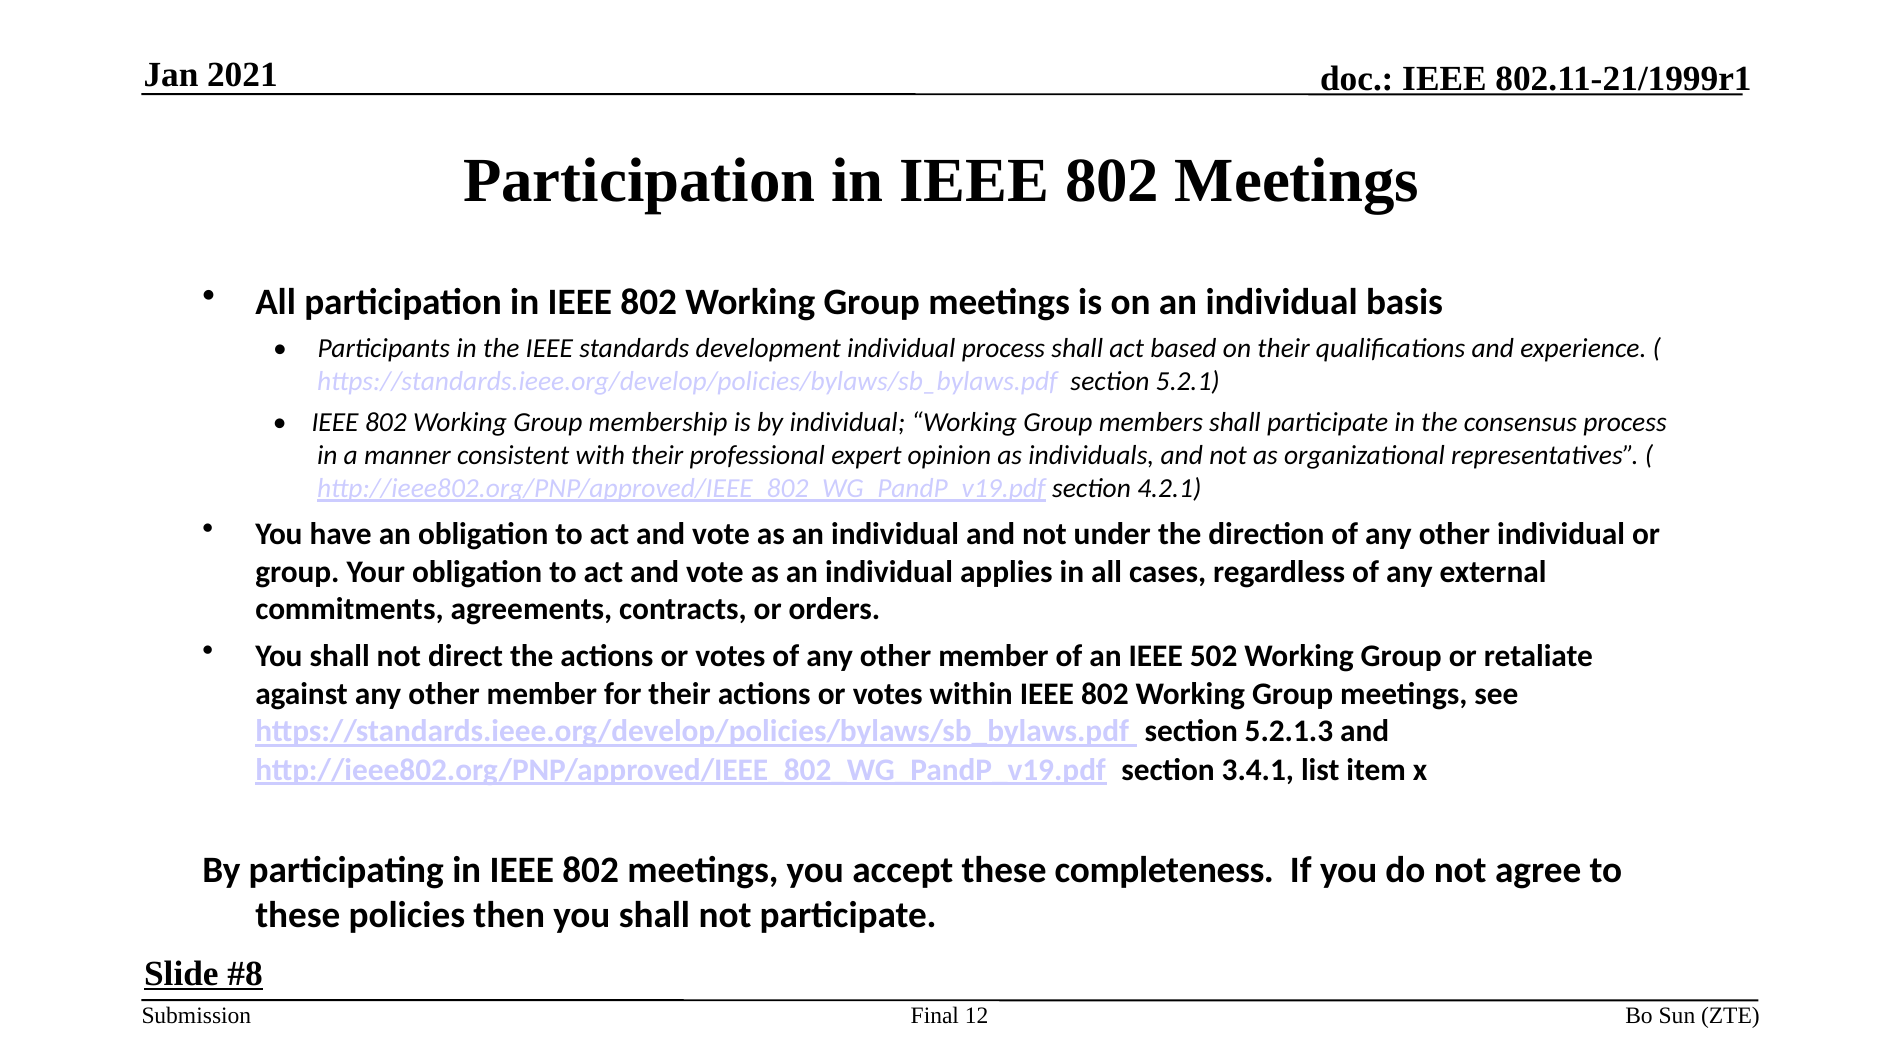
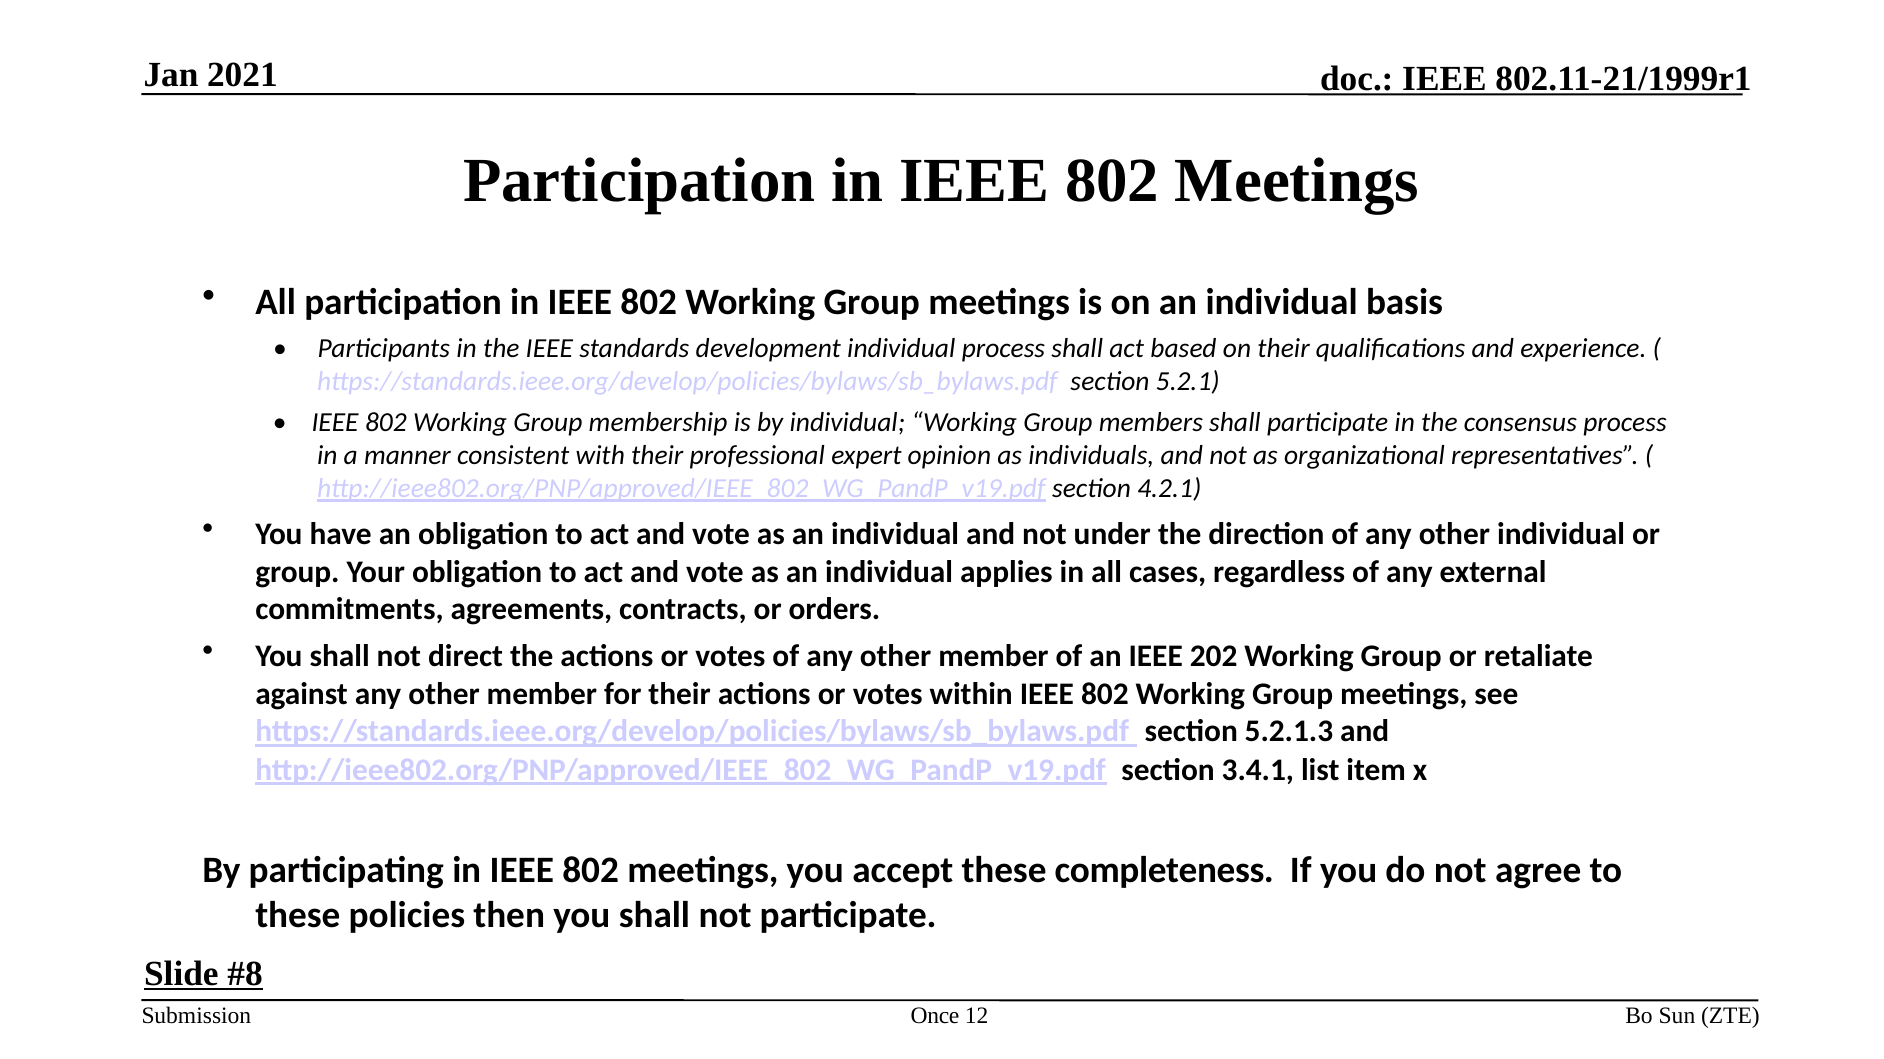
502: 502 -> 202 (1214, 657)
Final: Final -> Once (935, 1016)
